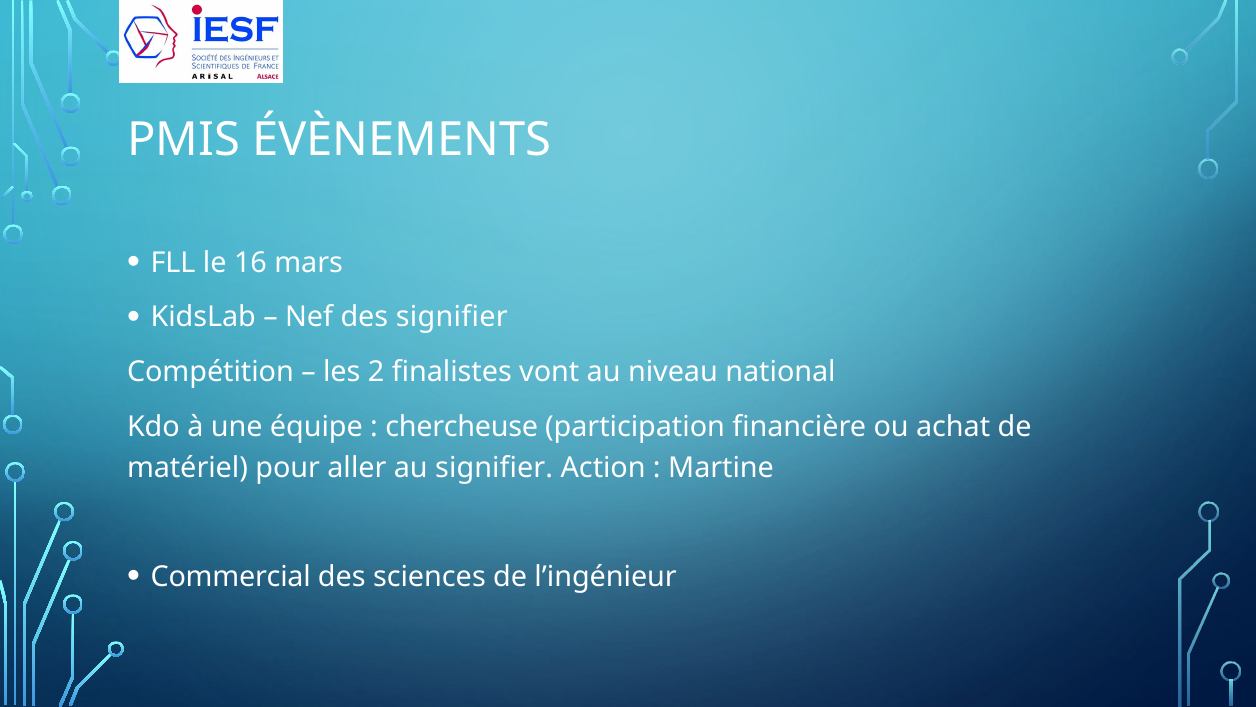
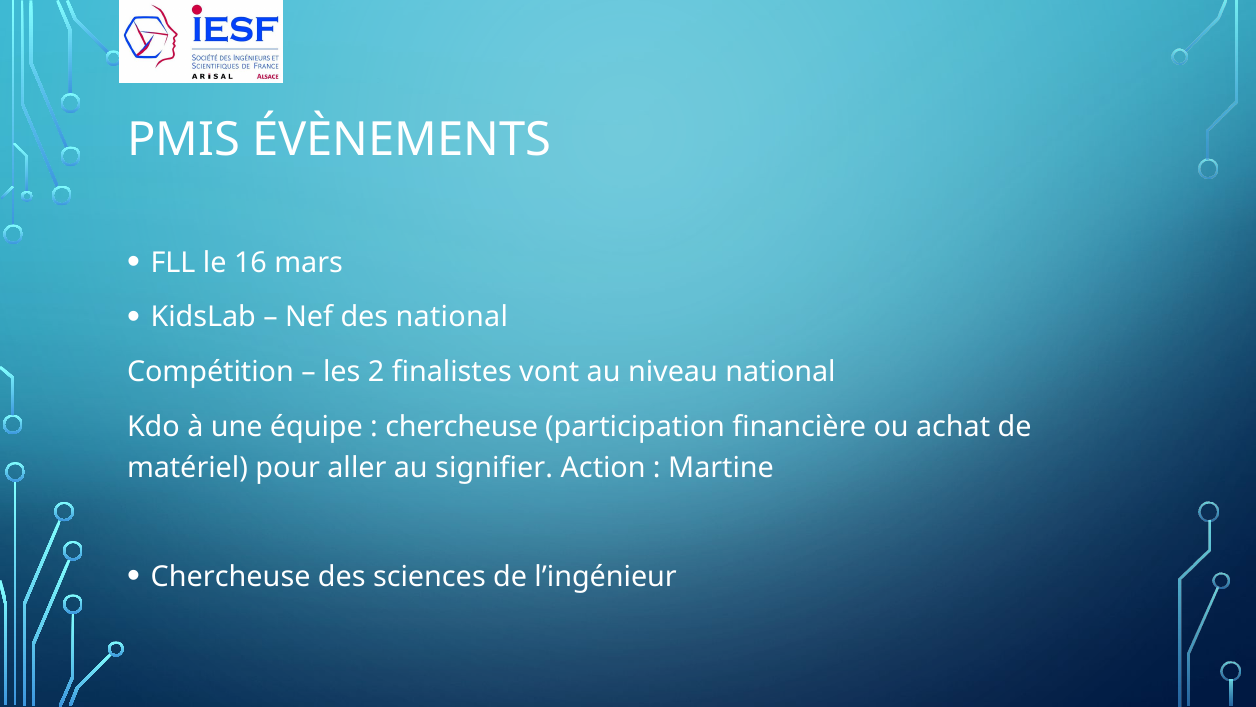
des signifier: signifier -> national (452, 317)
Commercial: Commercial -> Chercheuse (231, 577)
